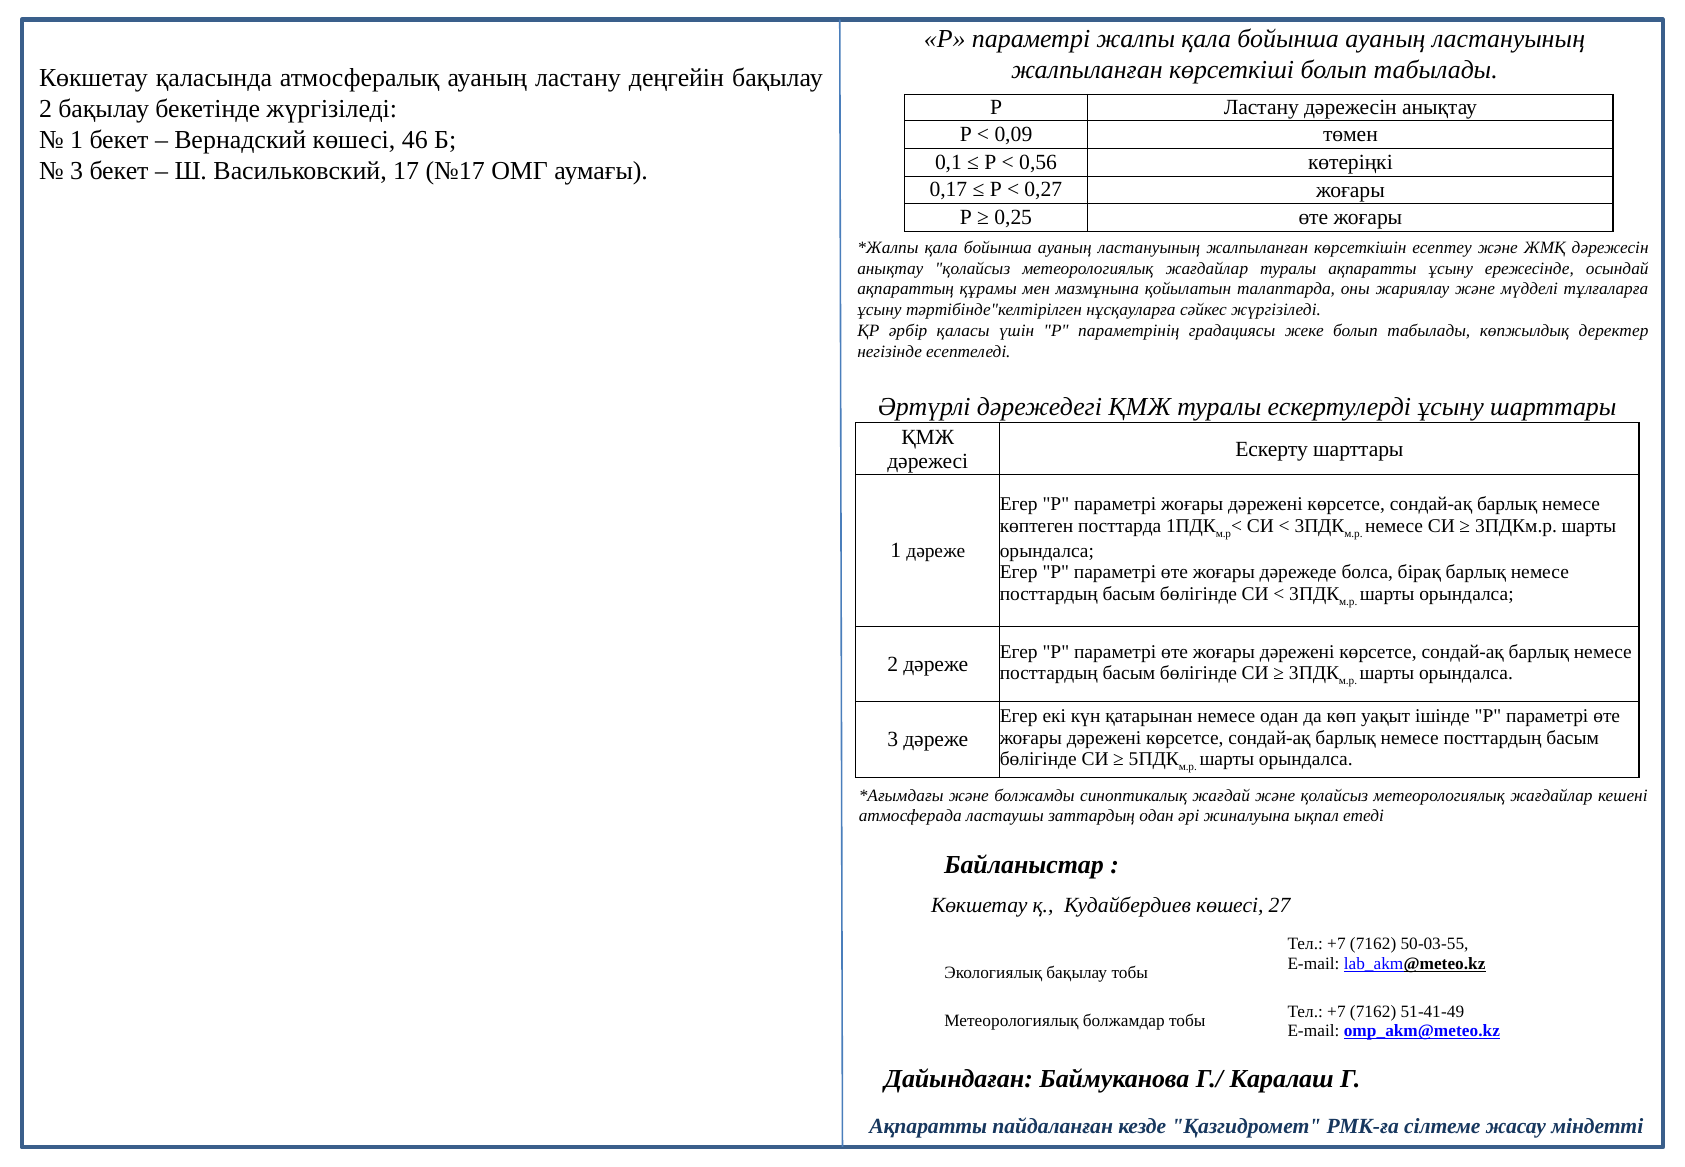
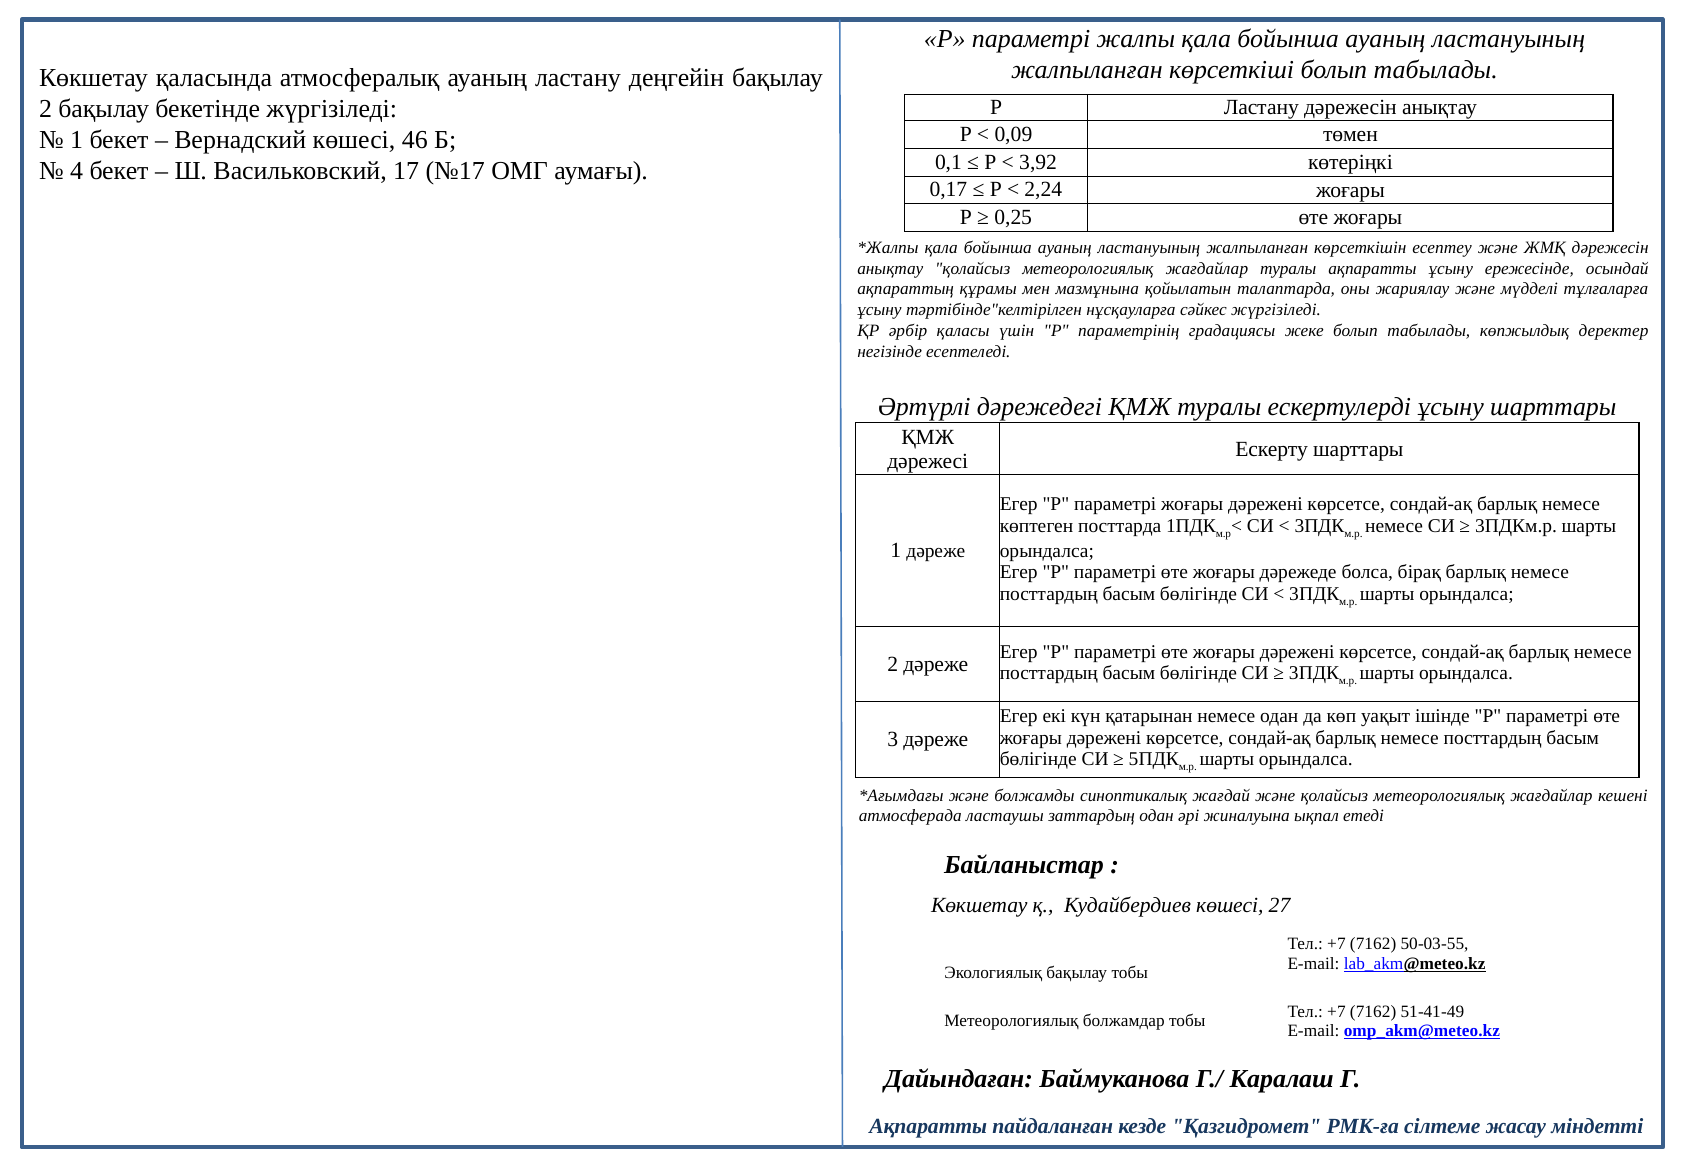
0,56: 0,56 -> 3,92 (1038, 162)
3: 3 -> 4 (77, 171)
0,27: 0,27 -> 2,24 (1043, 190)
